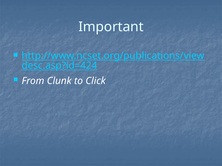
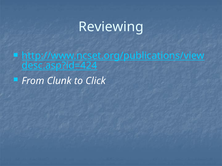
Important: Important -> Reviewing (111, 27)
